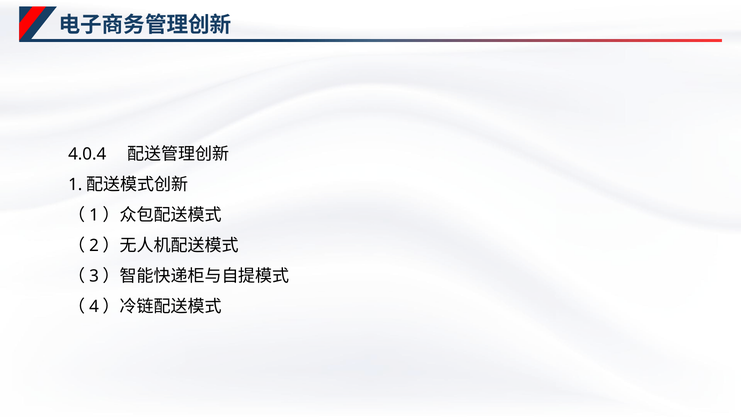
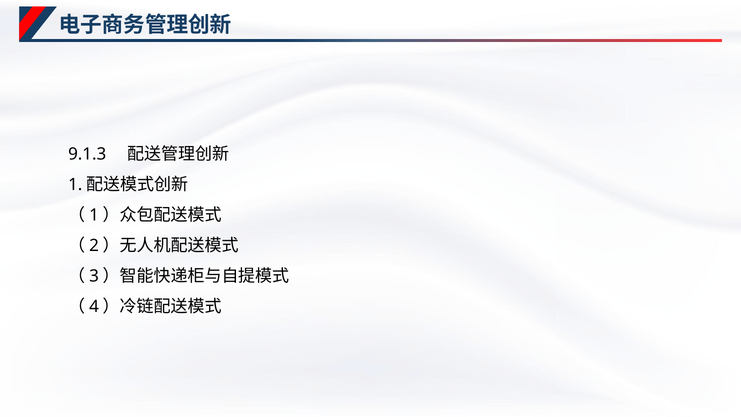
4.0.4: 4.0.4 -> 9.1.3 (87, 154)
